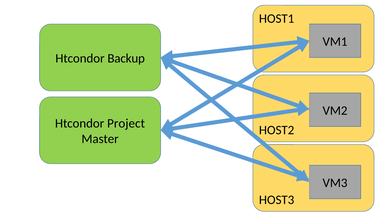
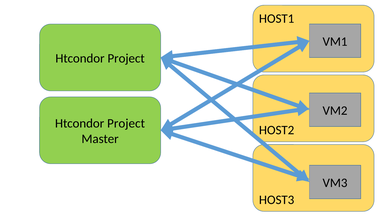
Backup: Backup -> Project (126, 58)
